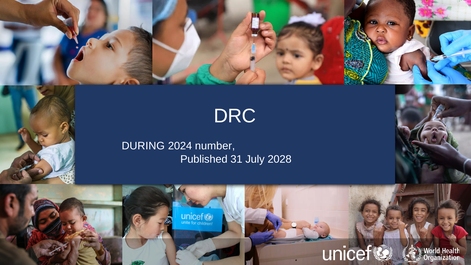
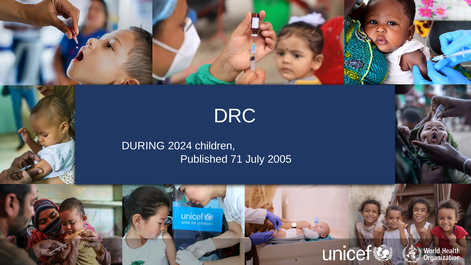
number: number -> children (215, 146)
31: 31 -> 71 (236, 159)
2028: 2028 -> 2005 (280, 159)
